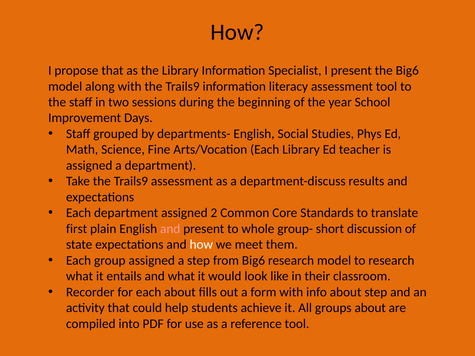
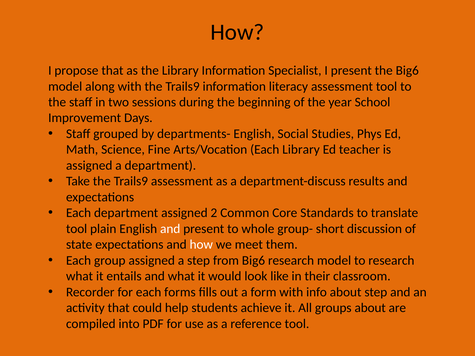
first: first -> tool (77, 229)
and colour: pink -> white (170, 229)
each about: about -> forms (180, 292)
